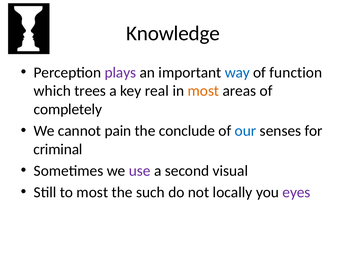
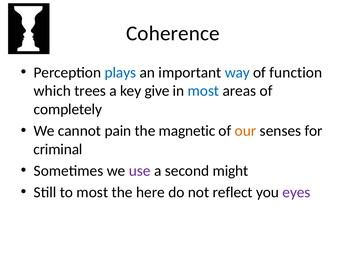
Knowledge: Knowledge -> Coherence (173, 33)
plays colour: purple -> blue (120, 73)
real: real -> give (157, 91)
most colour: orange -> blue (203, 91)
conclude: conclude -> magnetic (187, 131)
our colour: blue -> orange (246, 131)
visual: visual -> might (230, 171)
such: such -> here (150, 193)
locally: locally -> reflect (233, 193)
